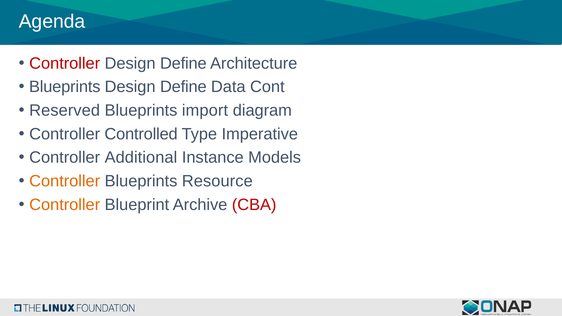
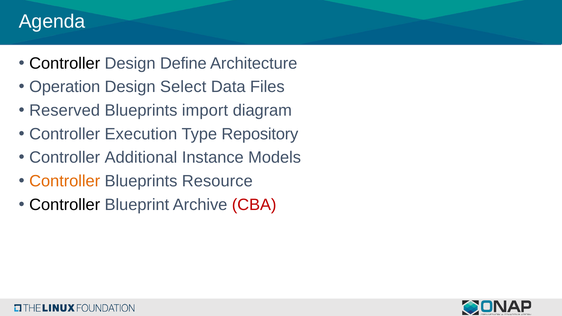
Controller colour: red -> black (65, 63)
Blueprints: Blueprints -> Operation (65, 87)
Define: Define -> Select (183, 87)
Cont: Cont -> Files (267, 87)
Controlled: Controlled -> Execution (141, 134)
Imperative: Imperative -> Repository (260, 134)
Controller colour: orange -> black (65, 205)
